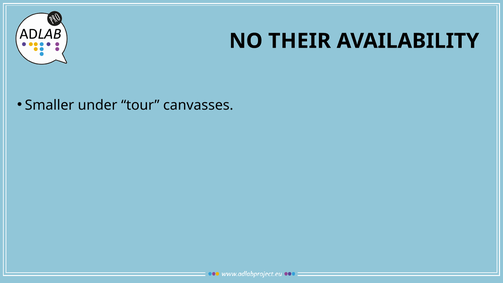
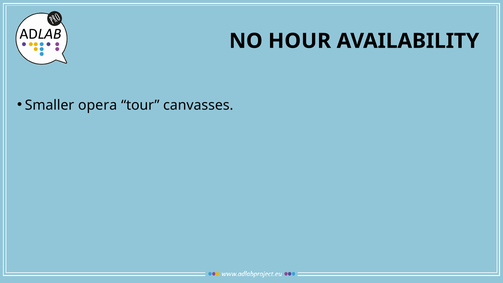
THEIR: THEIR -> HOUR (300, 41)
under: under -> opera (98, 105)
